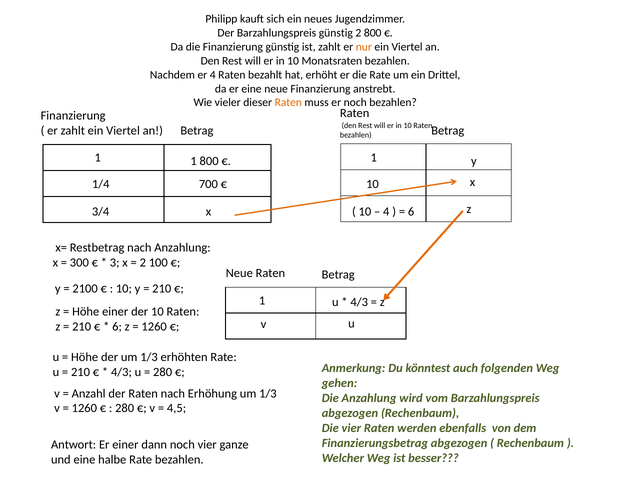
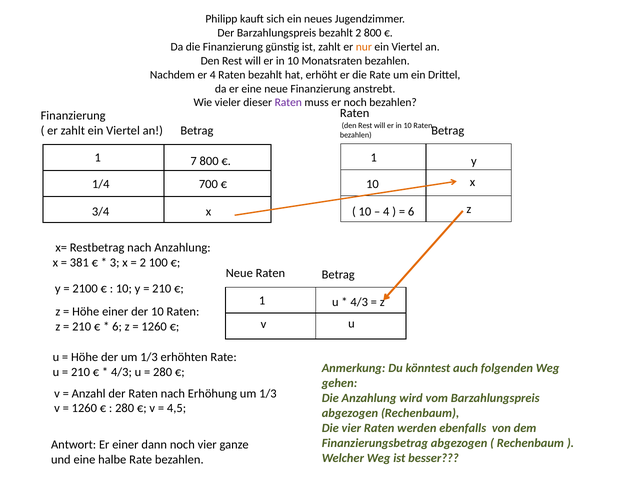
Barzahlungspreis günstig: günstig -> bezahlt (336, 33)
Raten colour: orange -> purple (288, 103)
1 1: 1 -> 7 (194, 161)
300: 300 -> 381 (79, 262)
